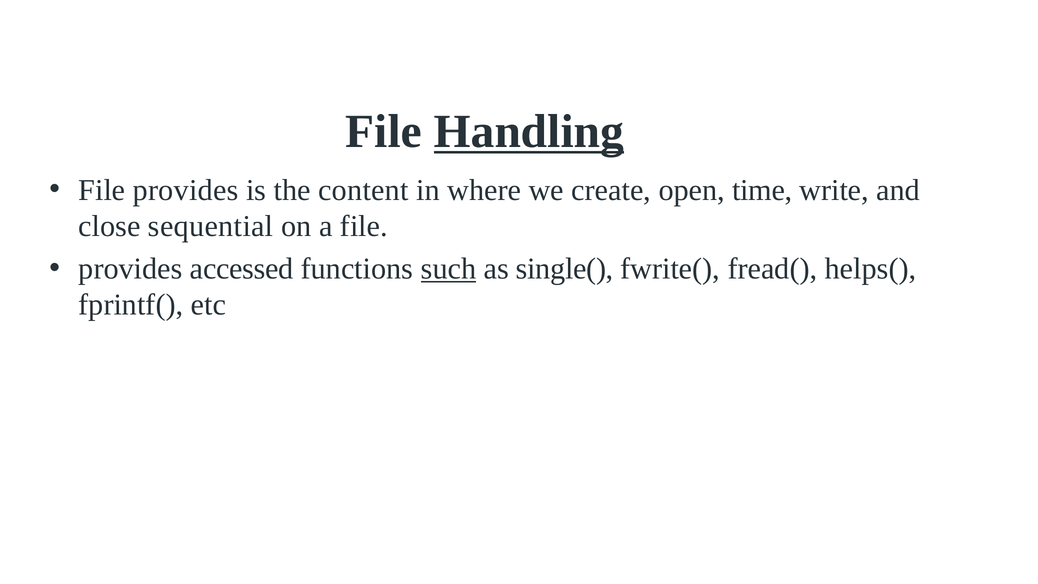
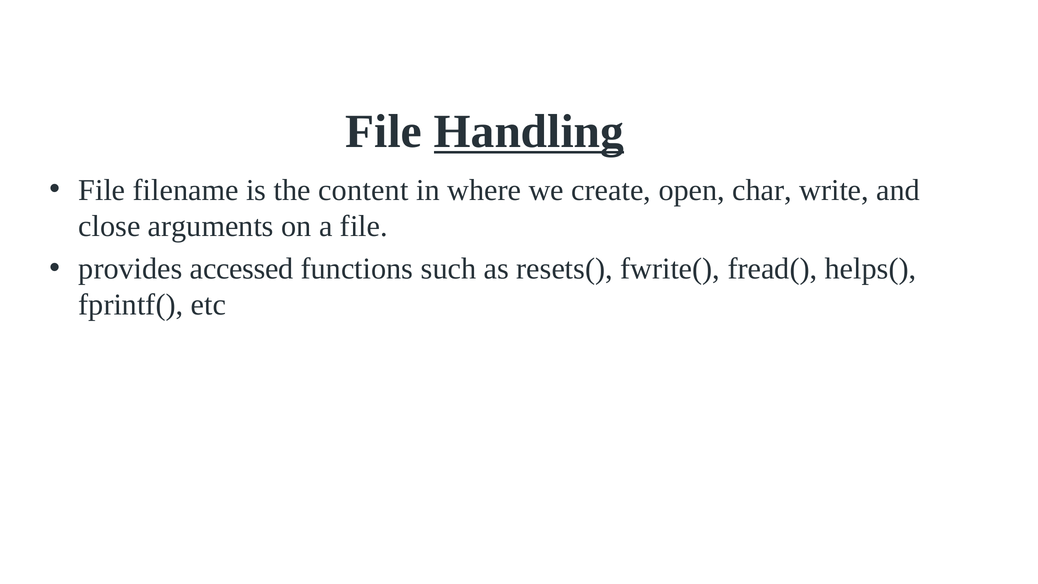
File provides: provides -> filename (186, 190)
time: time -> char (762, 190)
sequential: sequential -> arguments (211, 226)
such underline: present -> none (448, 269)
single(: single( -> resets( (565, 269)
